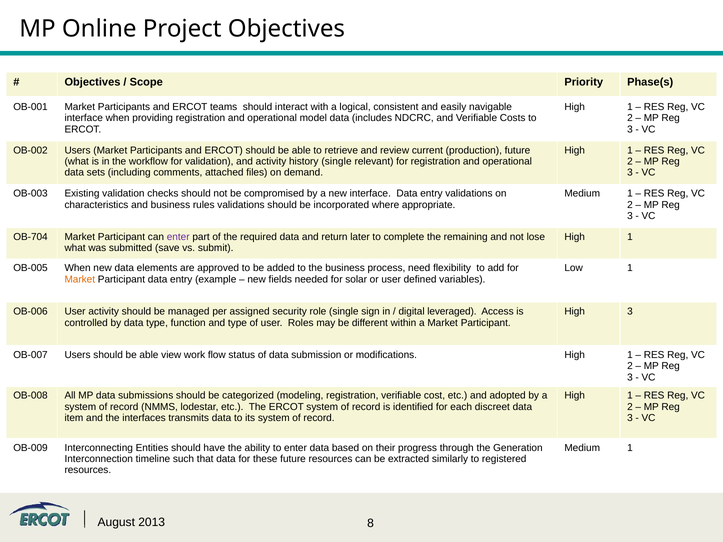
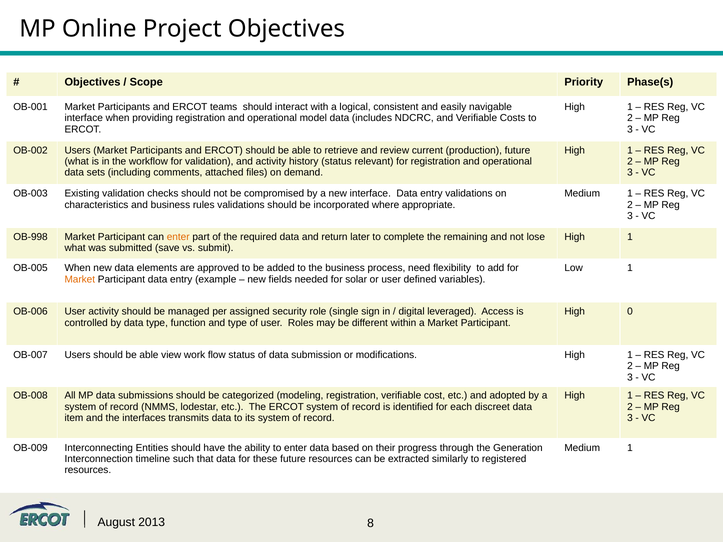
history single: single -> status (337, 161)
OB-704: OB-704 -> OB-998 (30, 237)
enter colour: purple -> orange (178, 237)
High 3: 3 -> 0 (630, 312)
